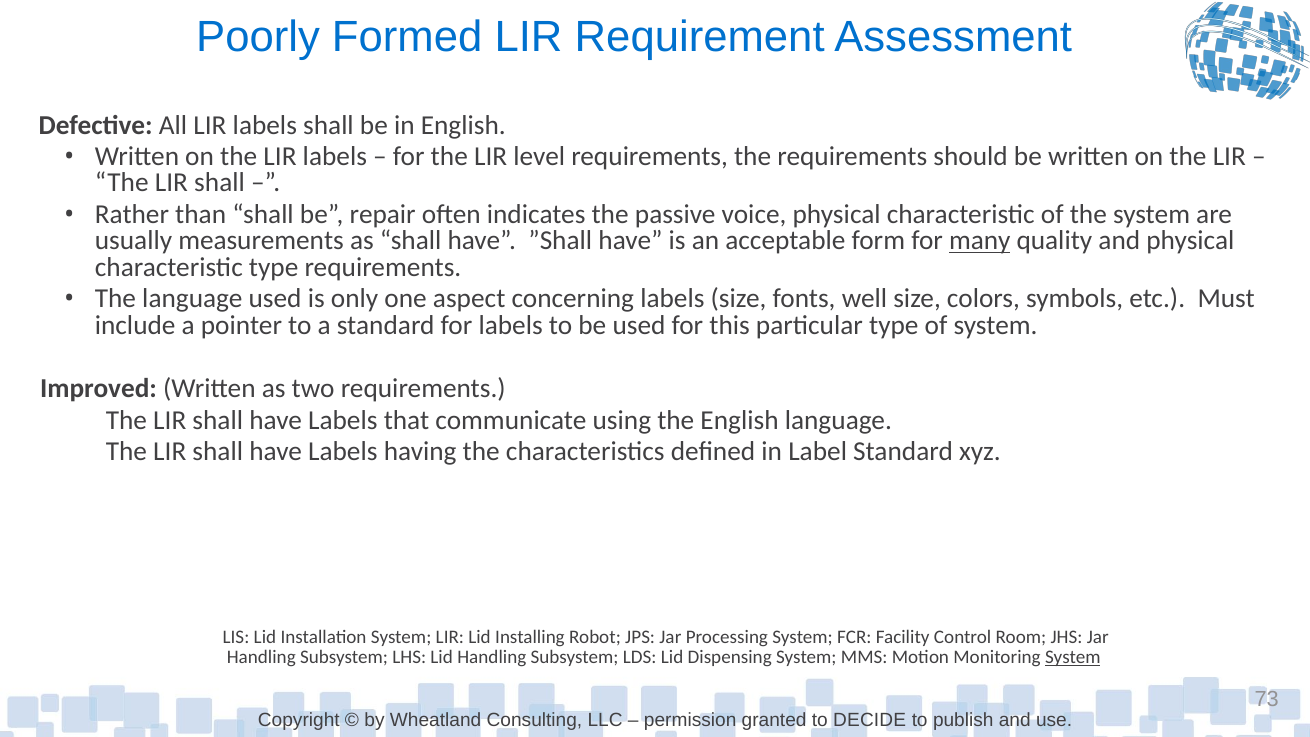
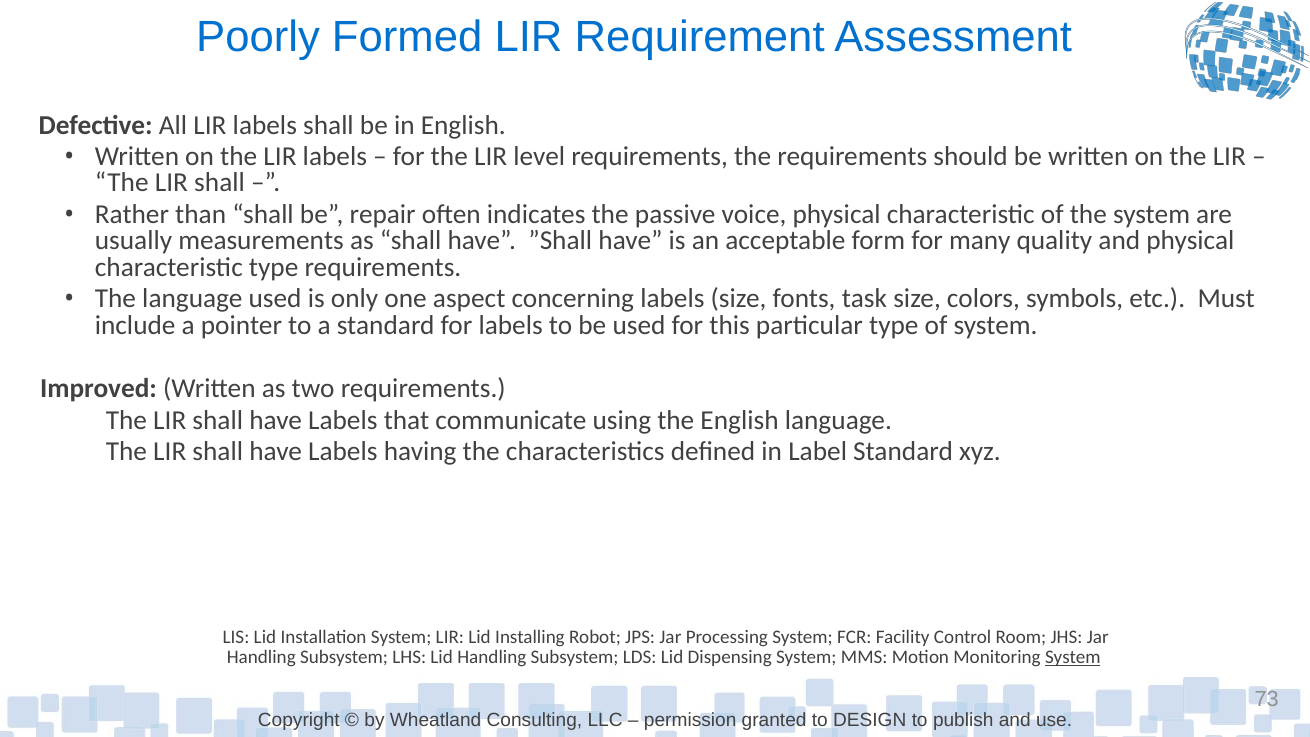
many underline: present -> none (980, 241)
well: well -> task (864, 299)
DECIDE: DECIDE -> DESIGN (870, 720)
